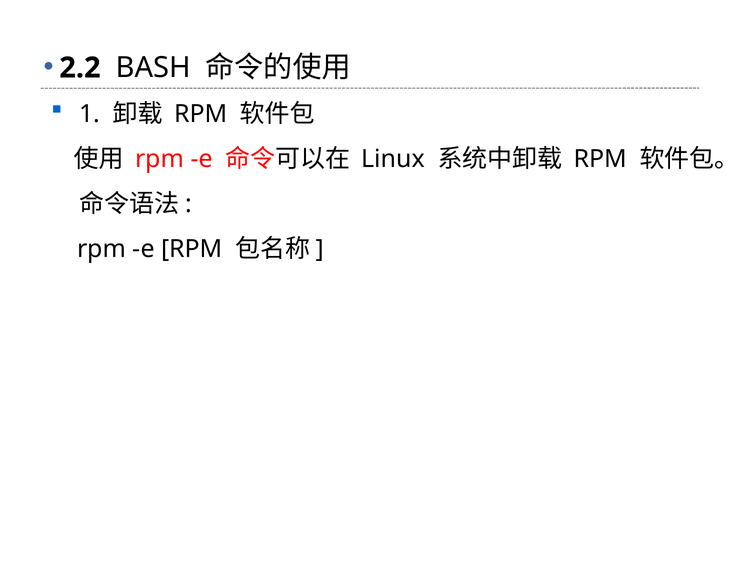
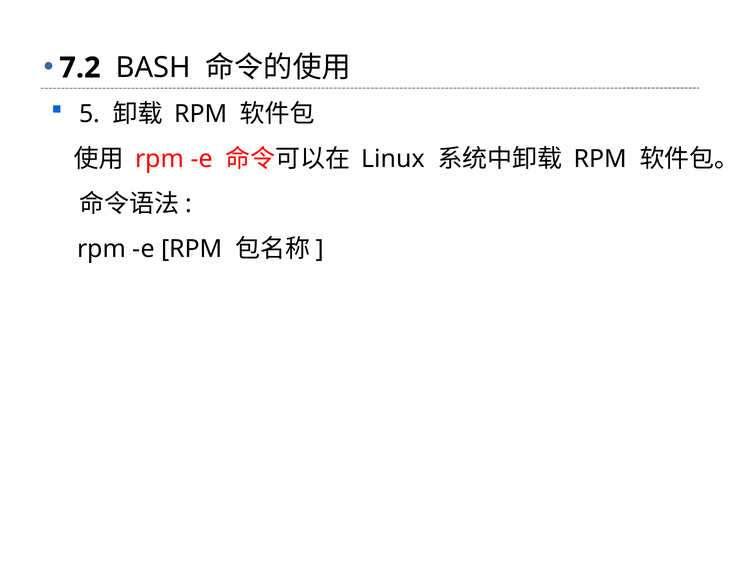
2.2: 2.2 -> 7.2 (80, 68)
1: 1 -> 5 (90, 114)
